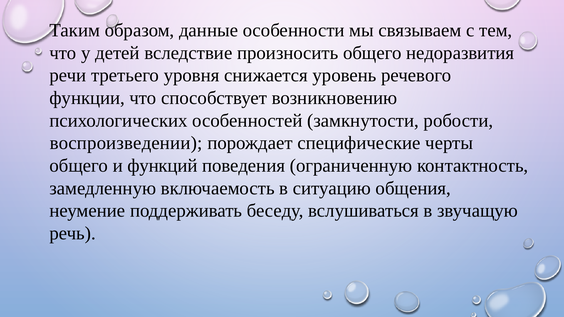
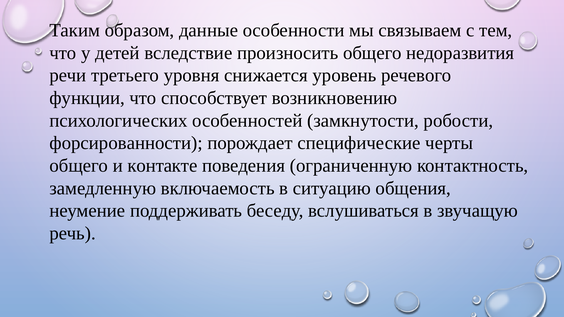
воспроизведении: воспроизведении -> форсированности (126, 143)
функций: функций -> контакте (162, 166)
